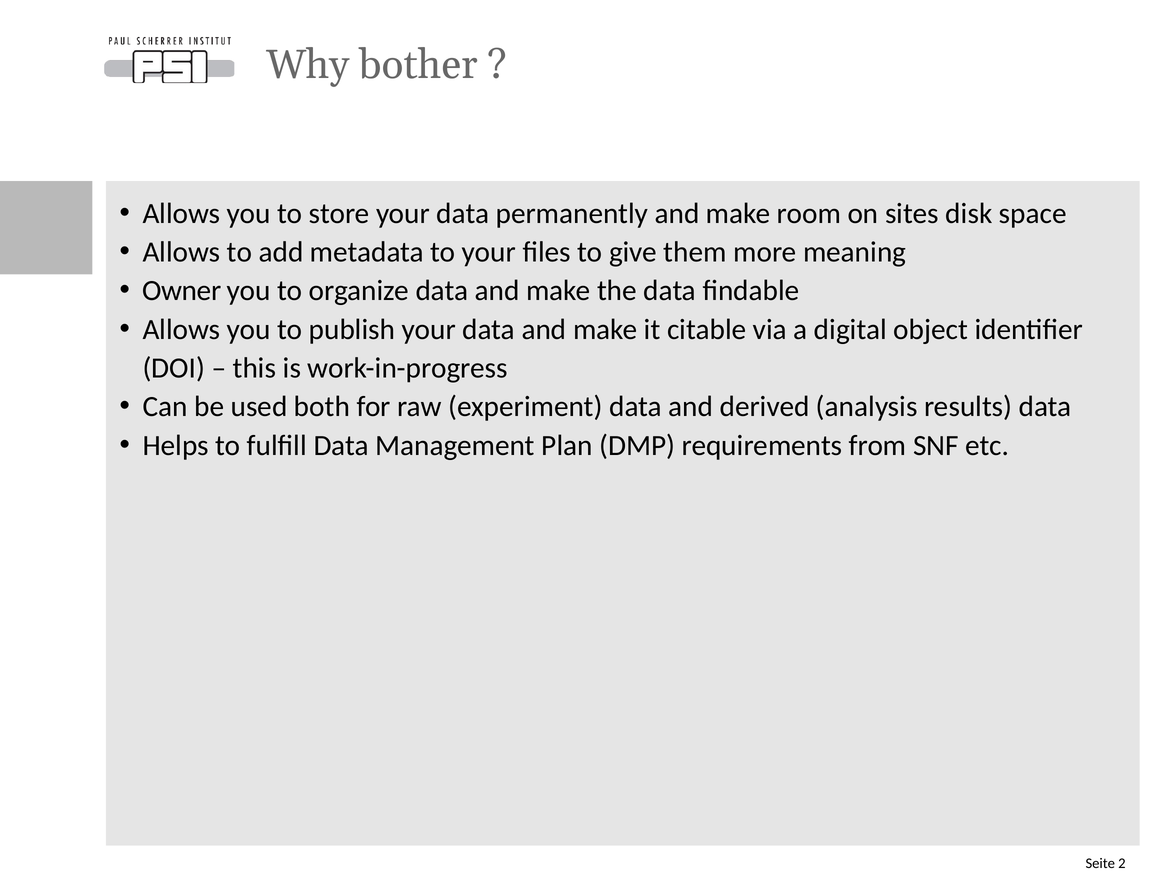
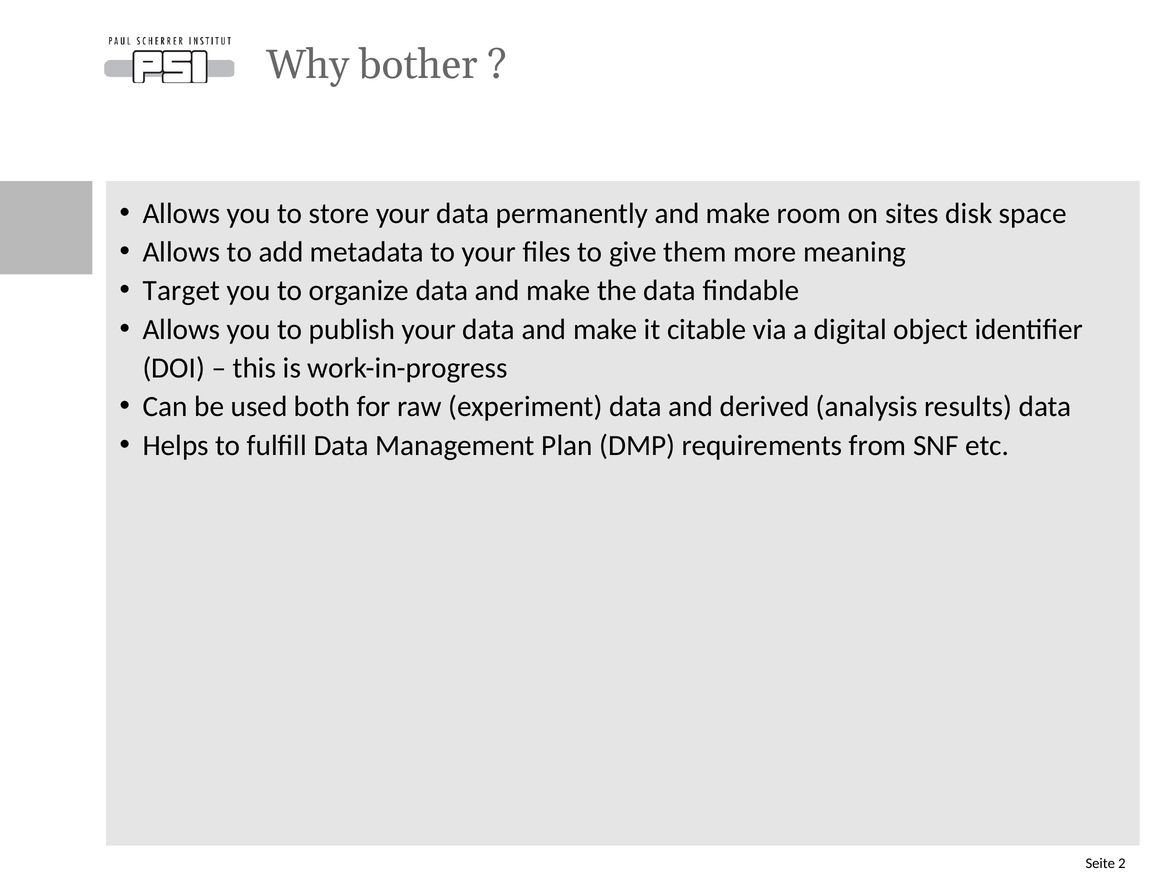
Owner: Owner -> Target (181, 291)
